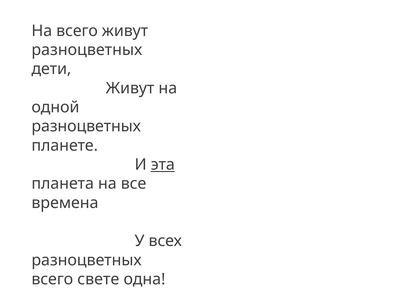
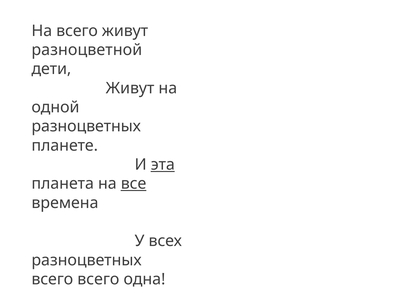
разноцветных: разноцветных -> разноцветной (87, 50)
все underline: none -> present (134, 184)
всего свете: свете -> всего (98, 280)
